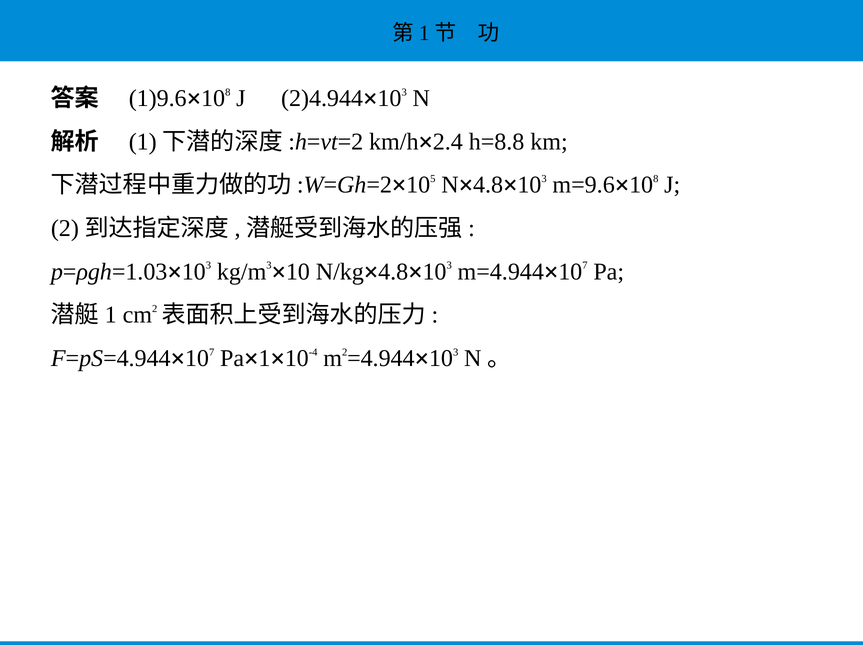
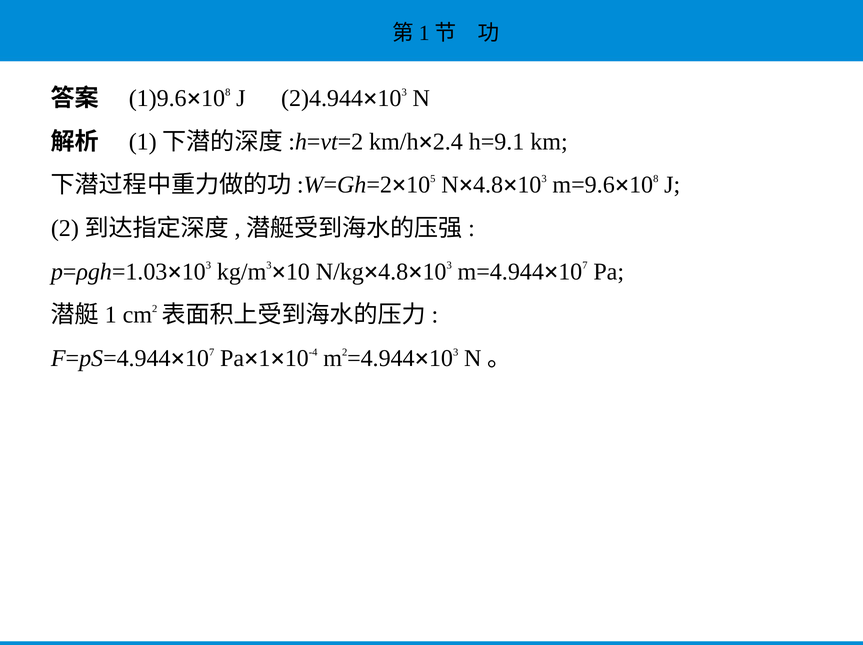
h=8.8: h=8.8 -> h=9.1 (497, 142)
